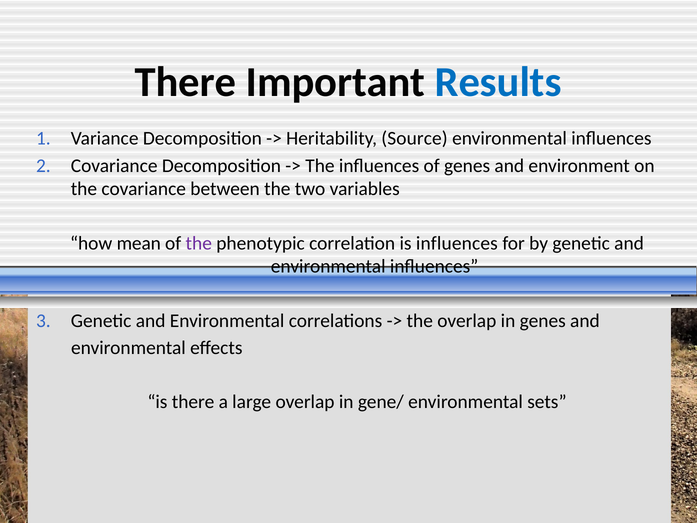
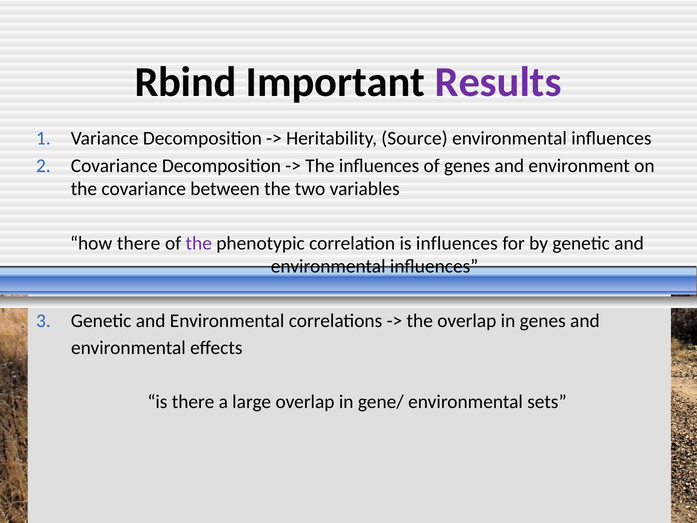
There: There -> Rbind (186, 82)
Results colour: blue -> purple (498, 82)
how mean: mean -> there (139, 243)
